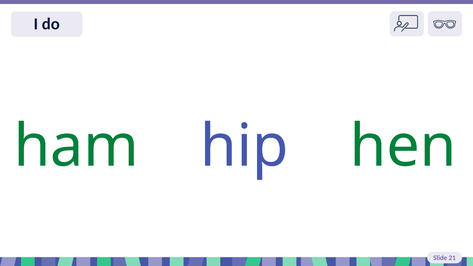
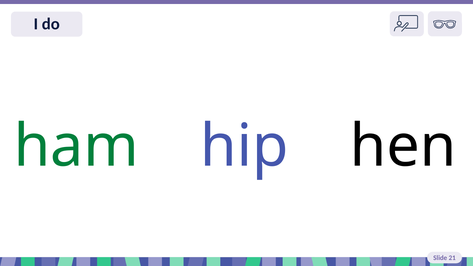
hen colour: green -> black (403, 146)
